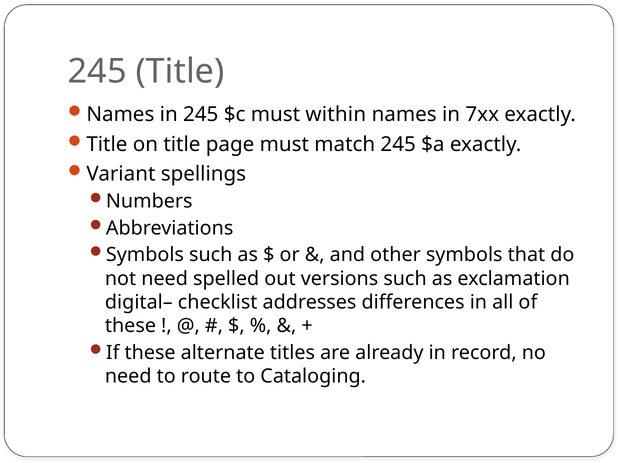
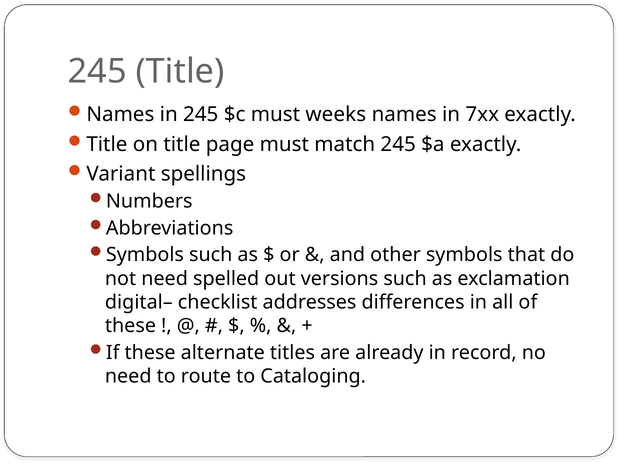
within: within -> weeks (336, 115)
